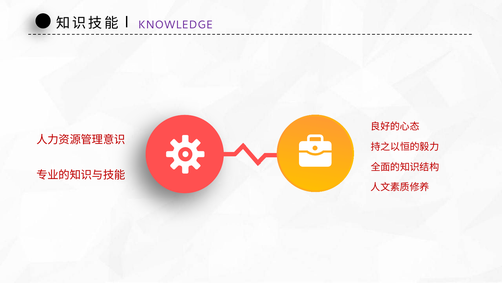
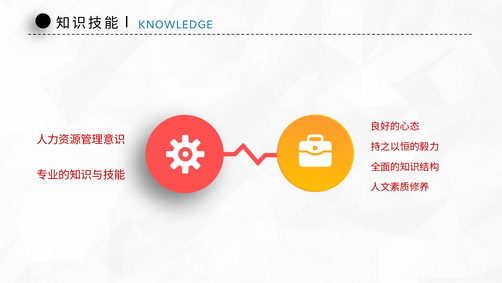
KNOWLEDGE colour: purple -> blue (175, 25)
